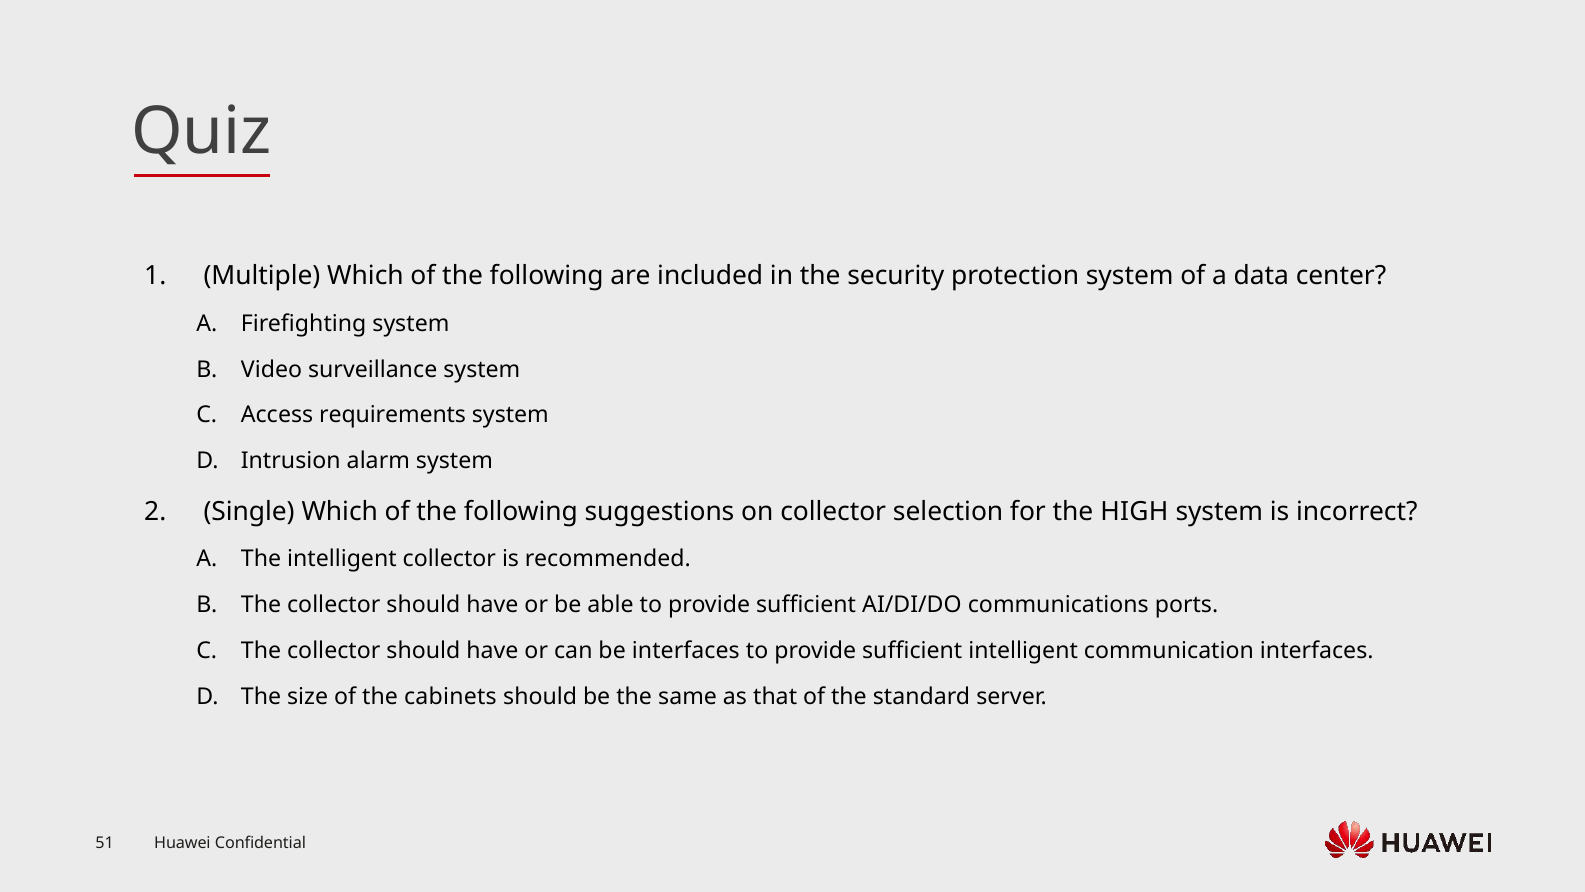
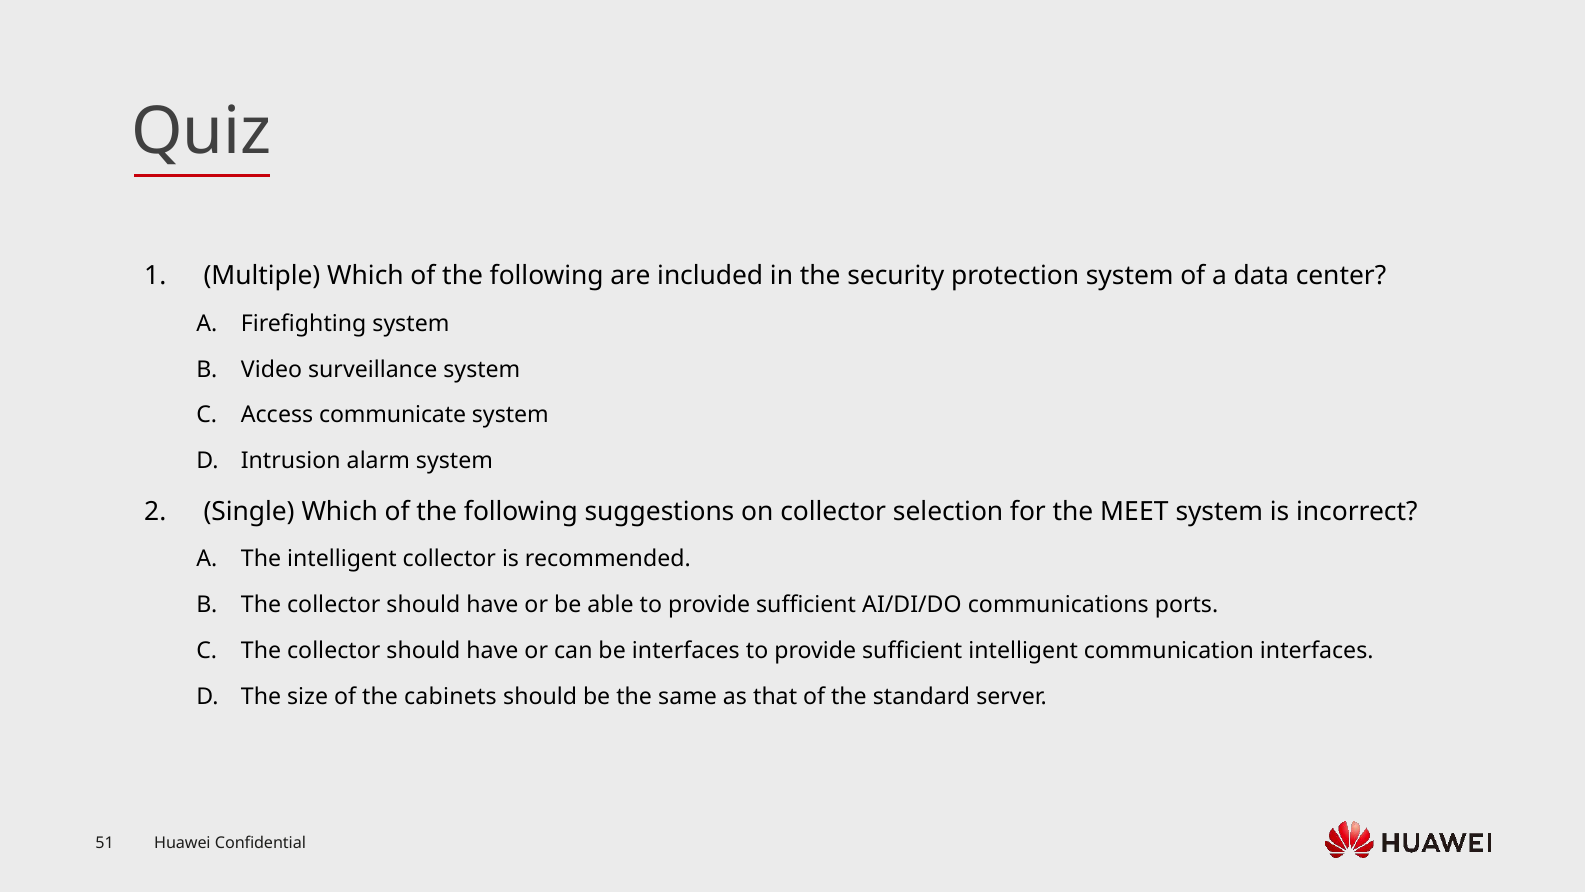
requirements: requirements -> communicate (393, 415)
HIGH: HIGH -> MEET (1134, 511)
